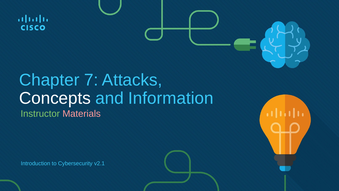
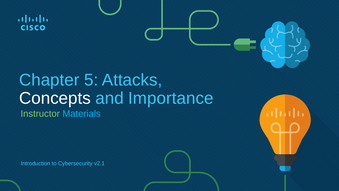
7: 7 -> 5 (91, 80)
Information: Information -> Importance (171, 98)
Materials colour: pink -> light blue (82, 114)
